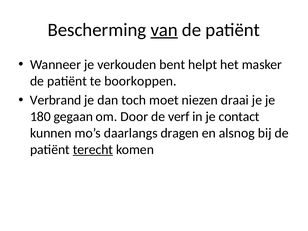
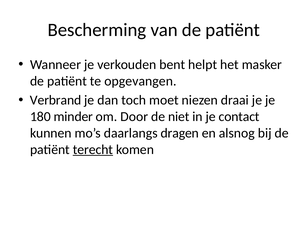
van underline: present -> none (164, 30)
boorkoppen: boorkoppen -> opgevangen (140, 81)
gegaan: gegaan -> minder (73, 117)
verf: verf -> niet (179, 117)
